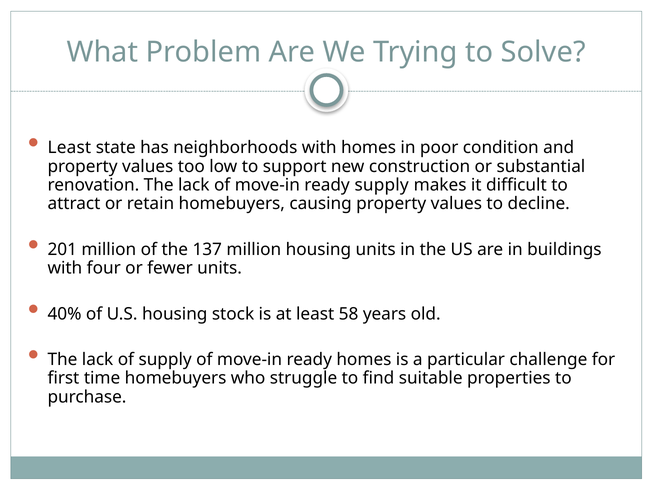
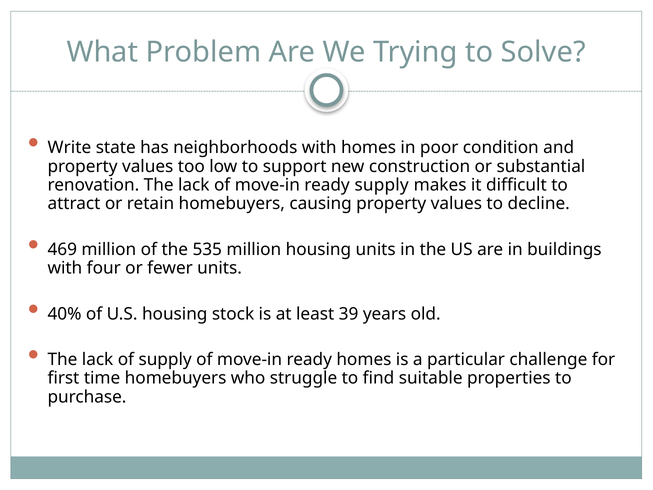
Least: Least -> Write (69, 148)
201: 201 -> 469 (62, 249)
137: 137 -> 535 (207, 249)
58: 58 -> 39 (349, 314)
